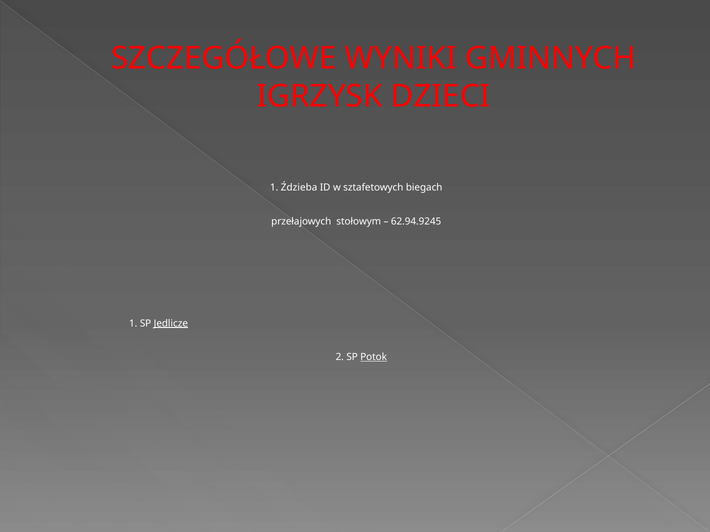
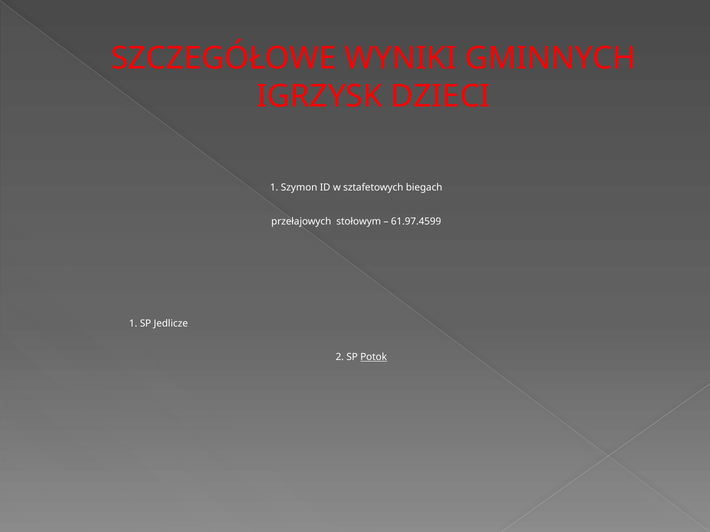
Ździeba: Ździeba -> Szymon (299, 188)
62.94.9245: 62.94.9245 -> 61.97.4599 (416, 222)
Jedlicze underline: present -> none (171, 324)
